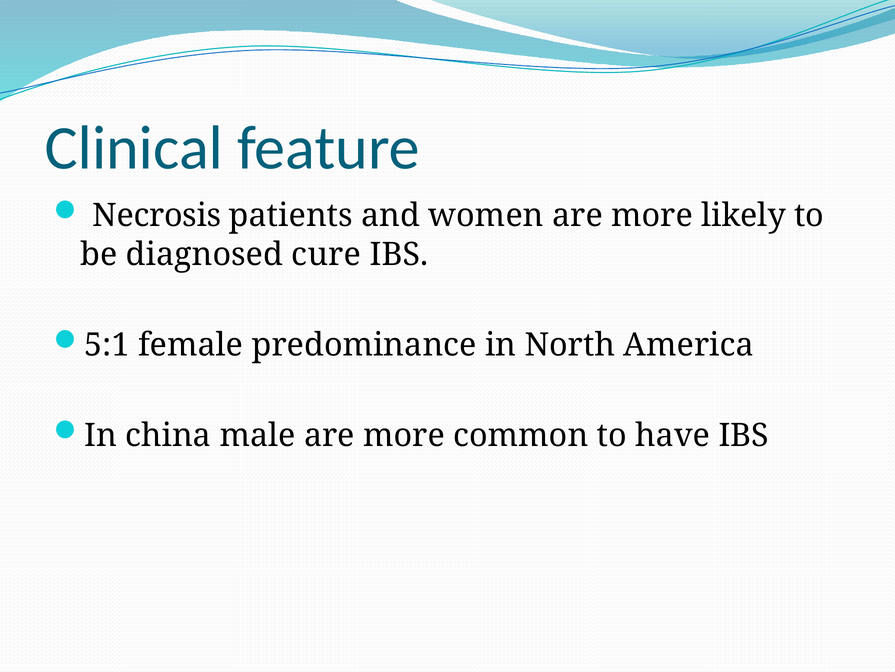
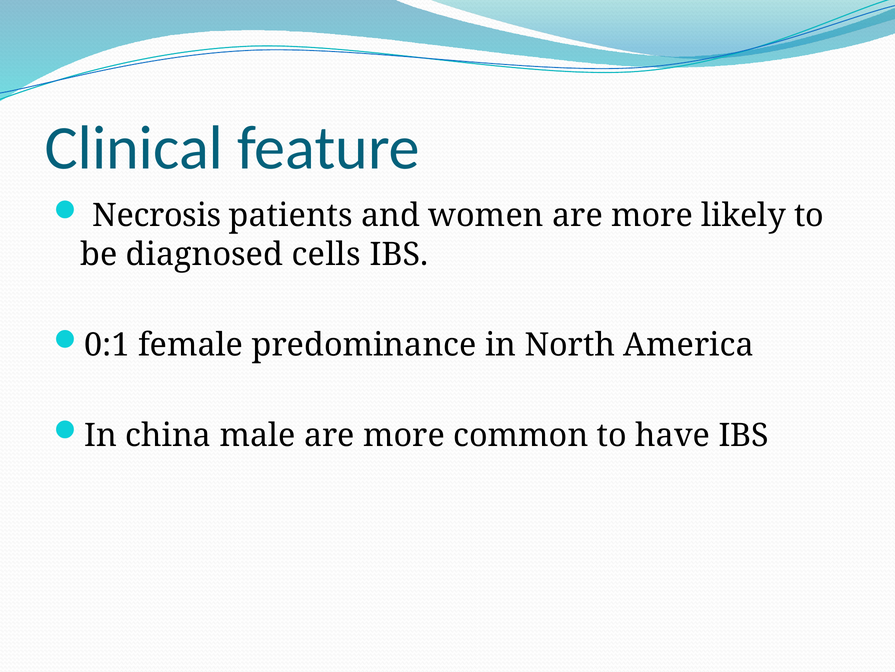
cure: cure -> cells (326, 254)
5:1: 5:1 -> 0:1 (107, 345)
